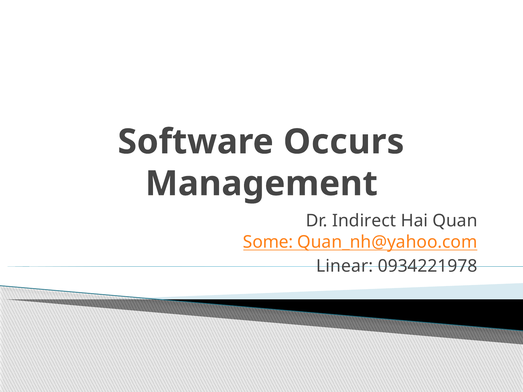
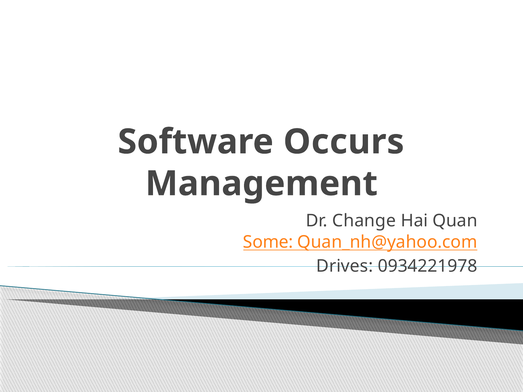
Indirect: Indirect -> Change (364, 221)
Linear: Linear -> Drives (345, 266)
